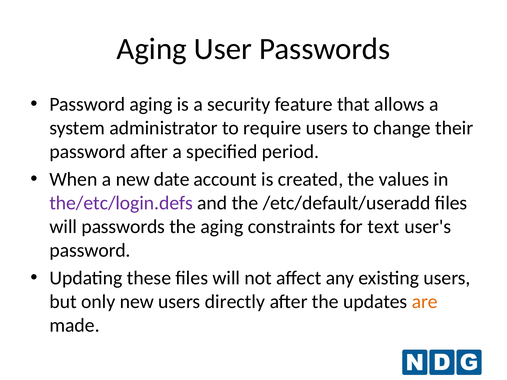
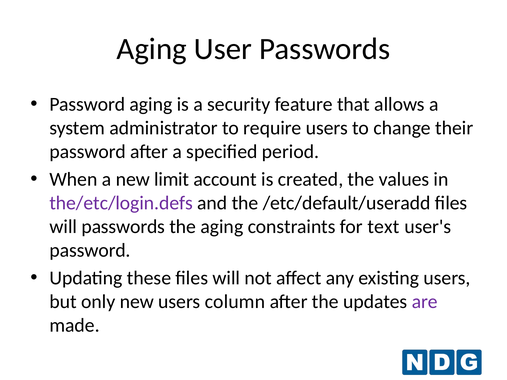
date: date -> limit (172, 179)
directly: directly -> column (235, 302)
are colour: orange -> purple (425, 302)
